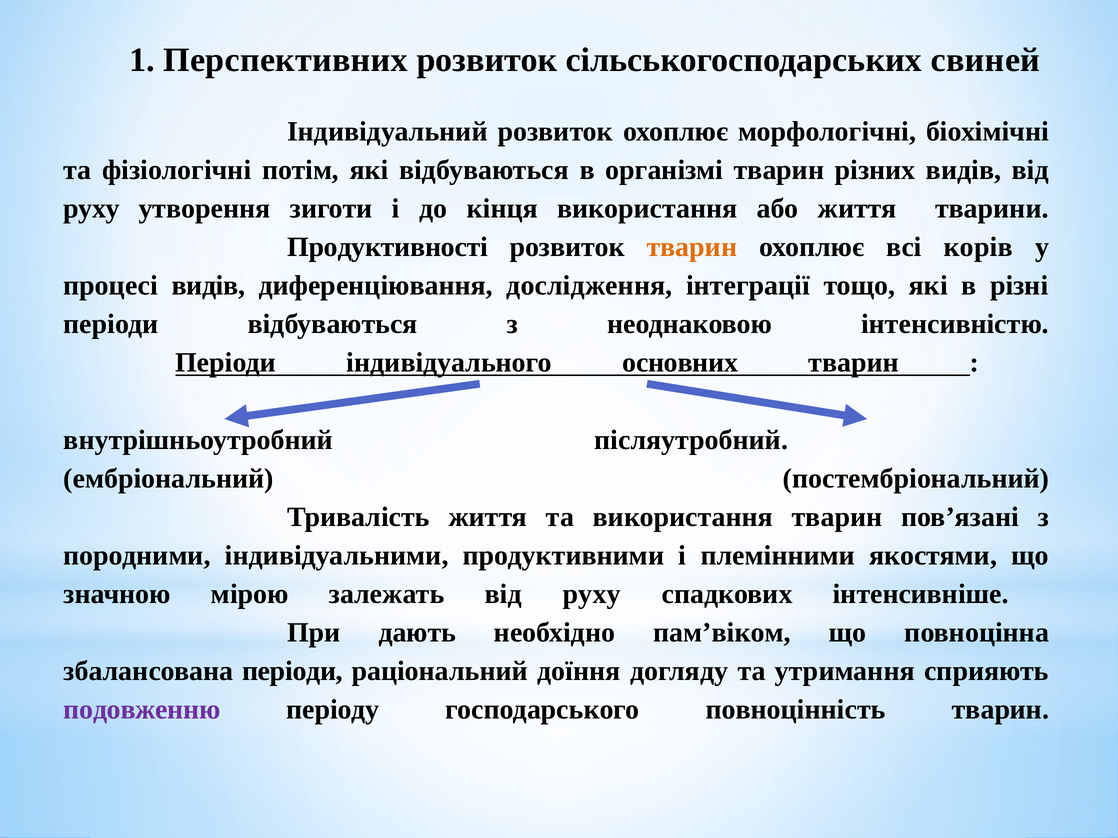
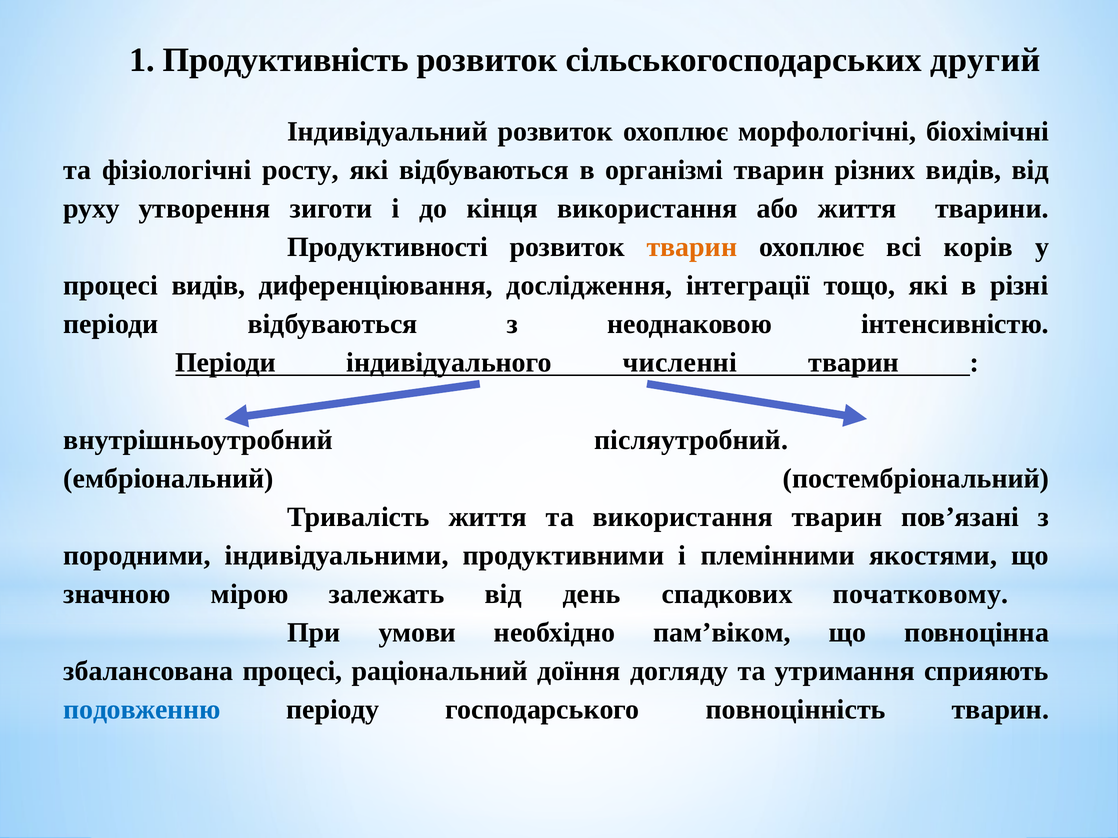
Перспективних: Перспективних -> Продуктивність (286, 60)
свиней: свиней -> другий (985, 60)
потім: потім -> росту (300, 170)
основних: основних -> численні (680, 363)
залежать від руху: руху -> день (592, 594)
інтенсивніше: інтенсивніше -> початковому (921, 594)
дають: дають -> умови (417, 633)
збалансована періоди: періоди -> процесі (292, 671)
подовженню colour: purple -> blue (142, 710)
